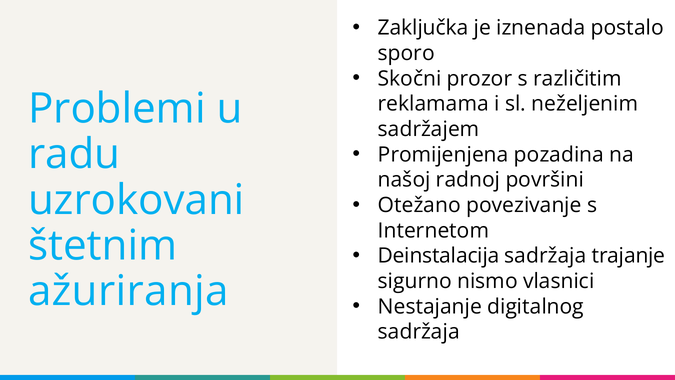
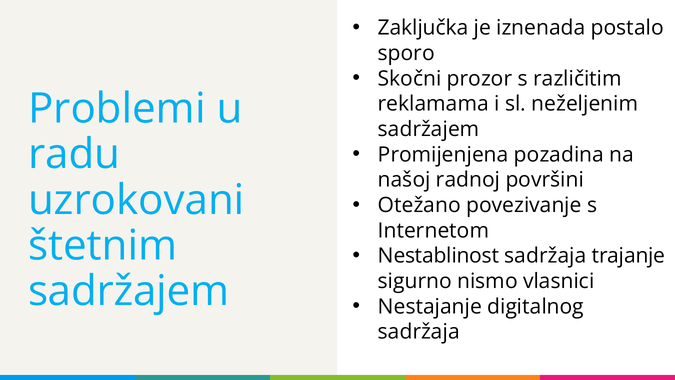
Deinstalacija: Deinstalacija -> Nestablinost (439, 256)
ažuriranja: ažuriranja -> sadržajem (129, 291)
